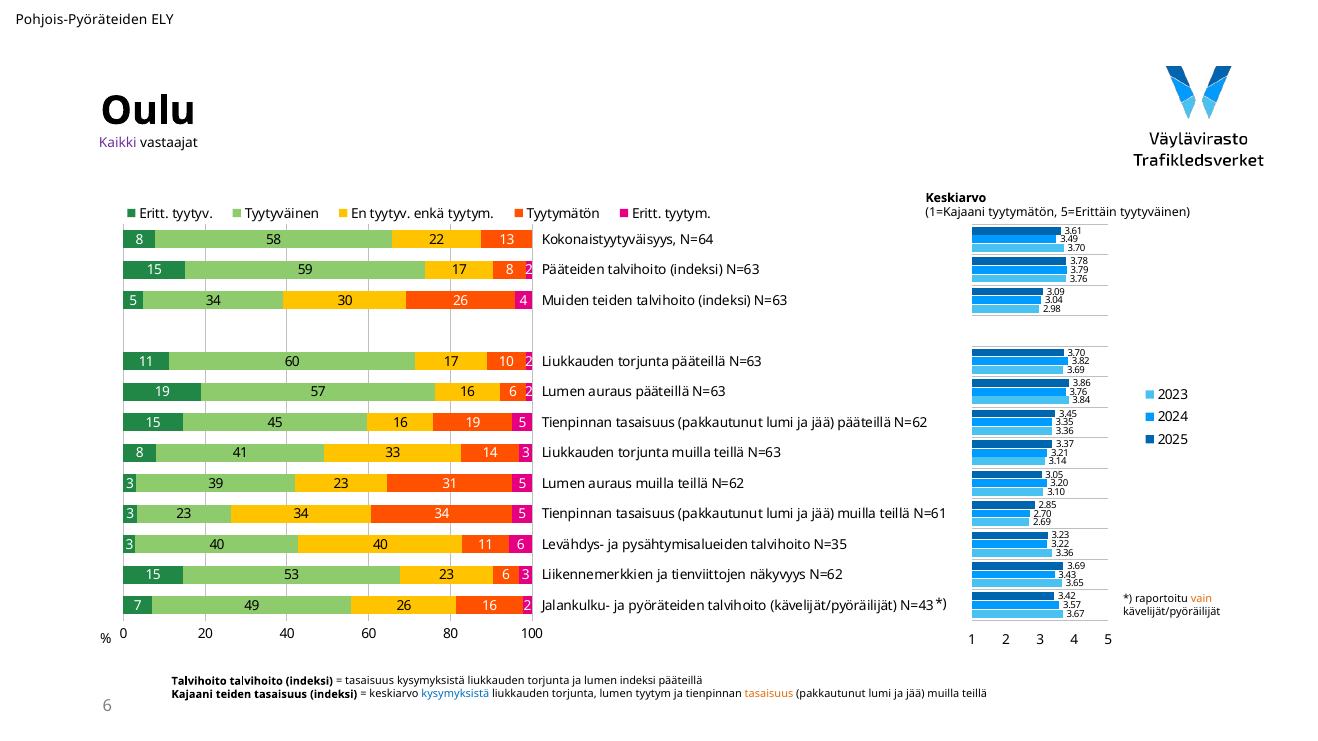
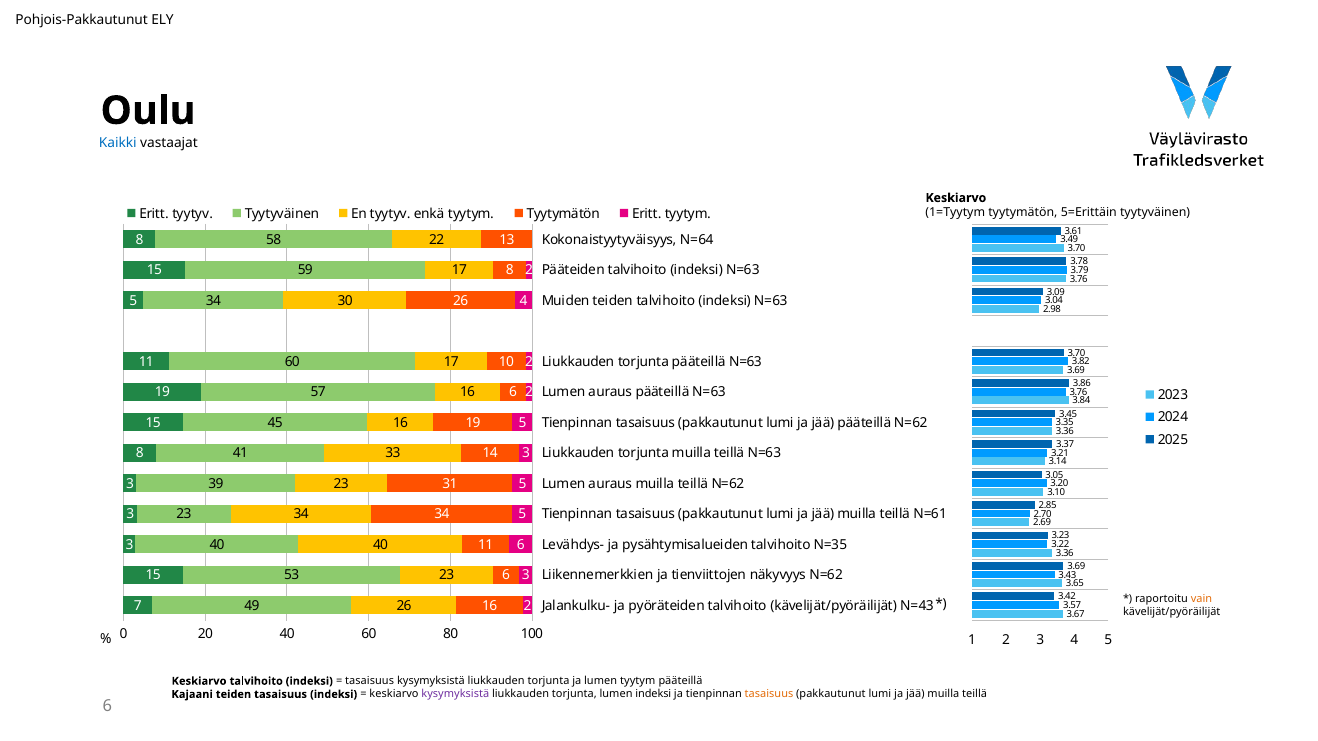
Pohjois-Pyöräteiden: Pohjois-Pyöräteiden -> Pohjois-Pakkautunut (82, 20)
Kaikki colour: purple -> blue (118, 143)
1=Kajaani: 1=Kajaani -> 1=Tyytym (955, 213)
Talvihoito: Talvihoito -> Keskiarvo (199, 681)
lumen indeksi: indeksi -> tyytym (638, 681)
kysymyksistä colour: blue -> purple (455, 695)
lumen tyytym: tyytym -> indeksi (653, 695)
